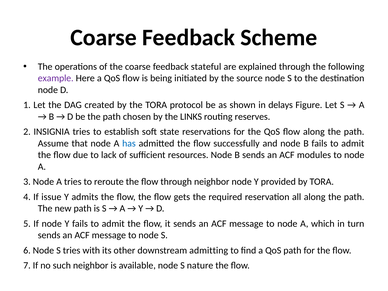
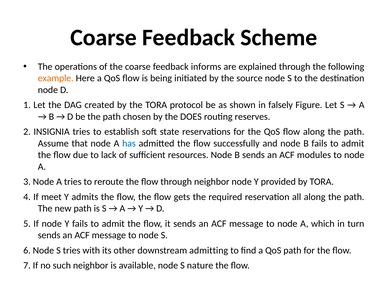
stateful: stateful -> informs (206, 67)
example colour: purple -> orange (56, 78)
delays: delays -> falsely (281, 105)
LINKS: LINKS -> DOES (191, 117)
issue: issue -> meet (51, 197)
